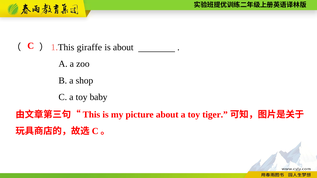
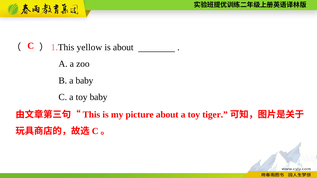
giraffe: giraffe -> yellow (89, 47)
a shop: shop -> baby (84, 81)
